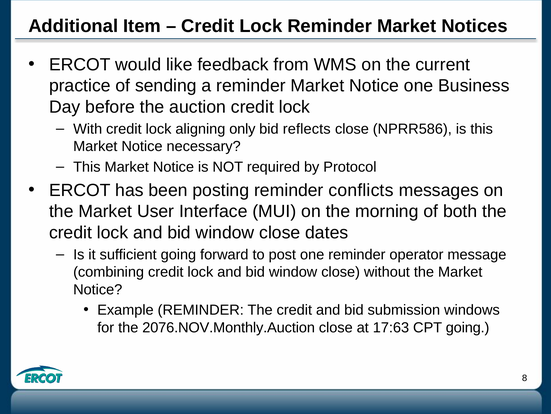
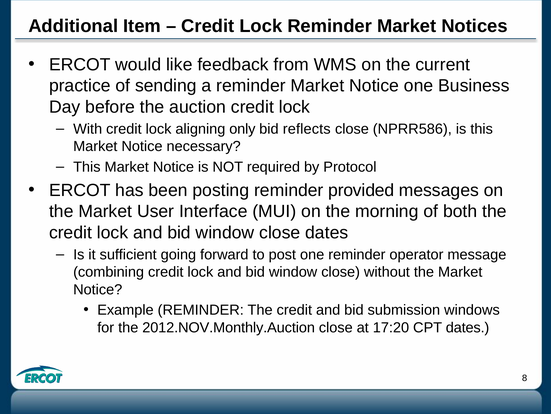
conflicts: conflicts -> provided (361, 190)
2076.NOV.Monthly.Auction: 2076.NOV.Monthly.Auction -> 2012.NOV.Monthly.Auction (229, 327)
17:63: 17:63 -> 17:20 (391, 327)
CPT going: going -> dates (468, 327)
